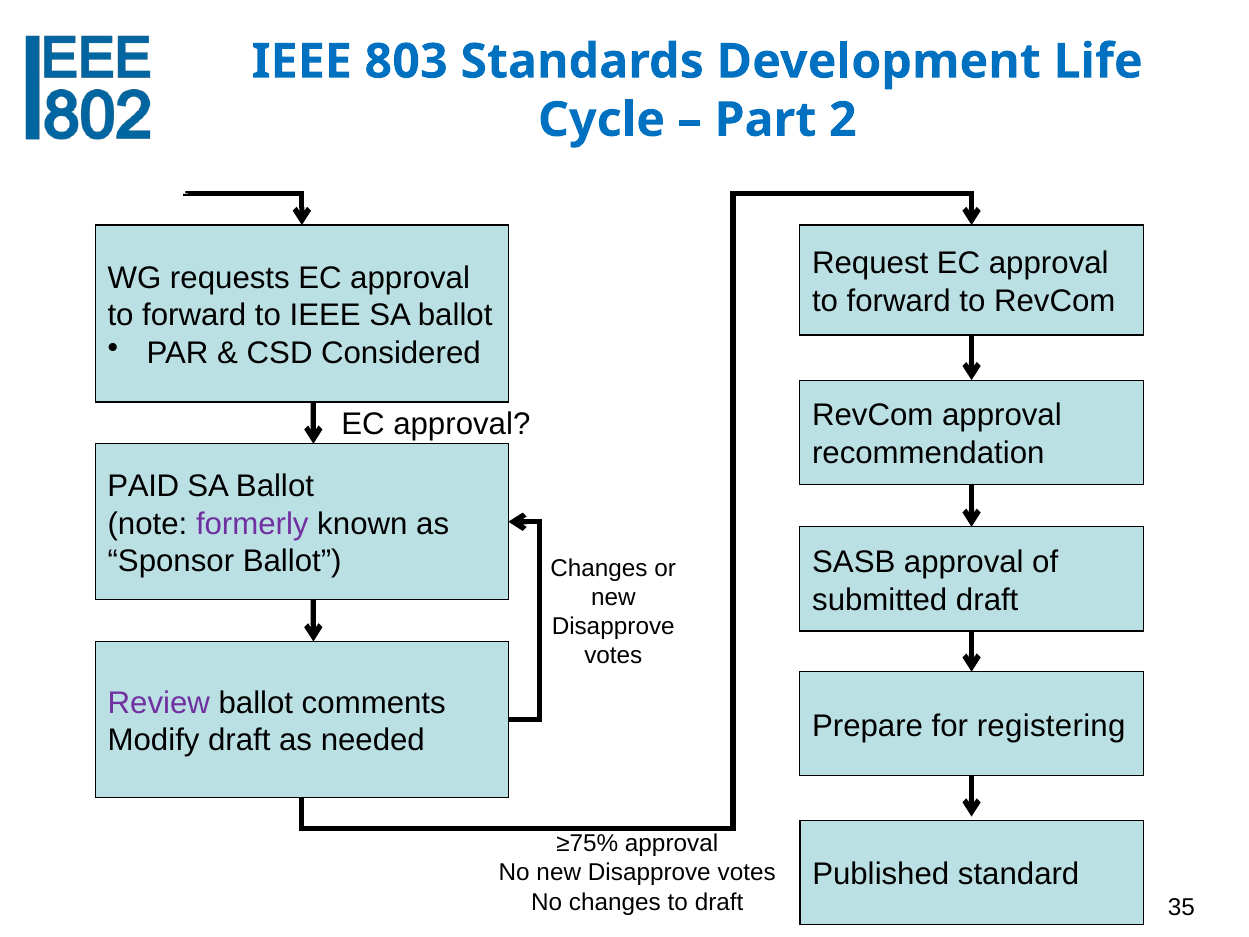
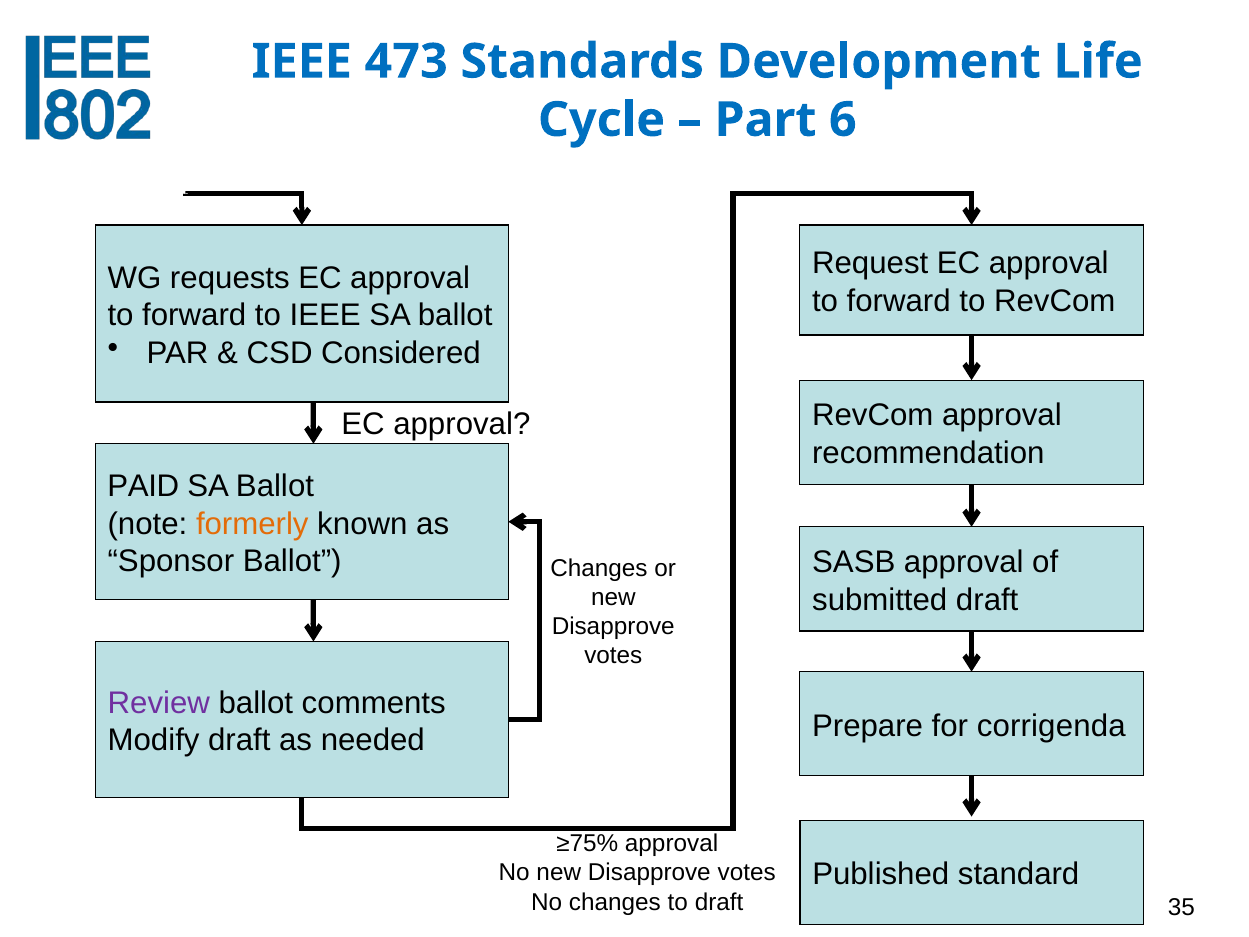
803: 803 -> 473 (406, 62)
2: 2 -> 6 (843, 120)
formerly colour: purple -> orange (252, 524)
registering: registering -> corrigenda (1051, 726)
